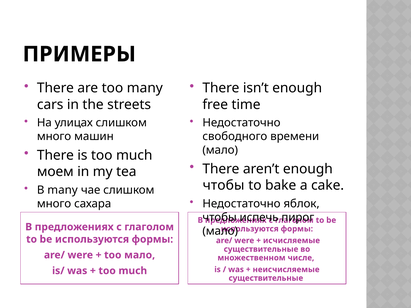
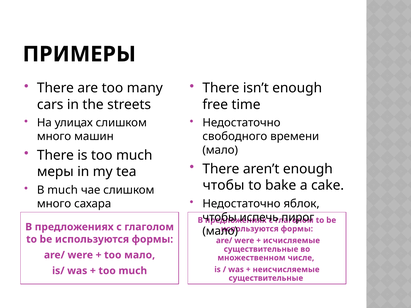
моем: моем -> меры (55, 172)
В many: many -> much (63, 190)
